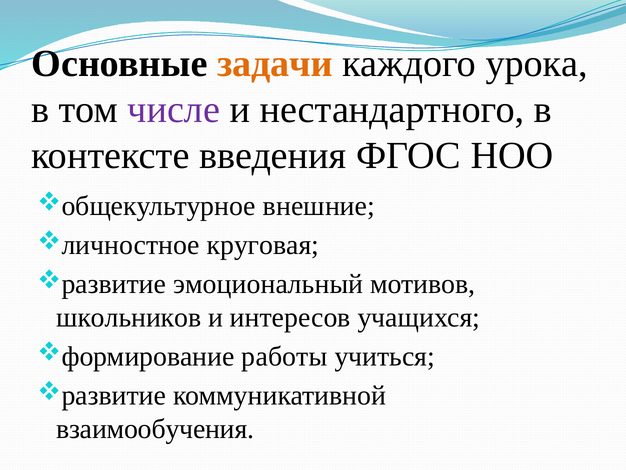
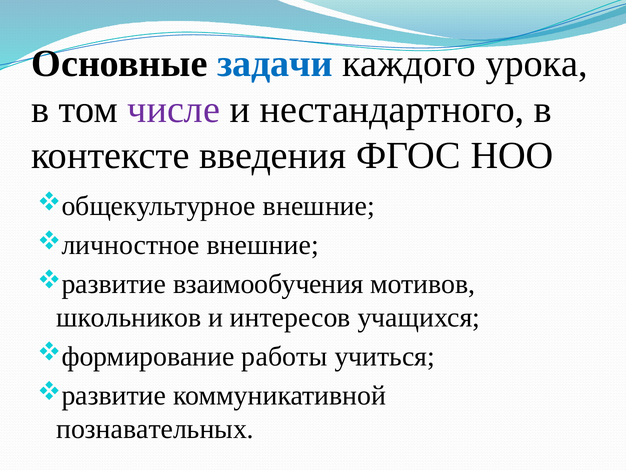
задачи colour: orange -> blue (275, 64)
круговая: круговая -> внешние (263, 245)
эмоциональный: эмоциональный -> взаимообучения (268, 284)
взаимообучения: взаимообучения -> познавательных (155, 429)
